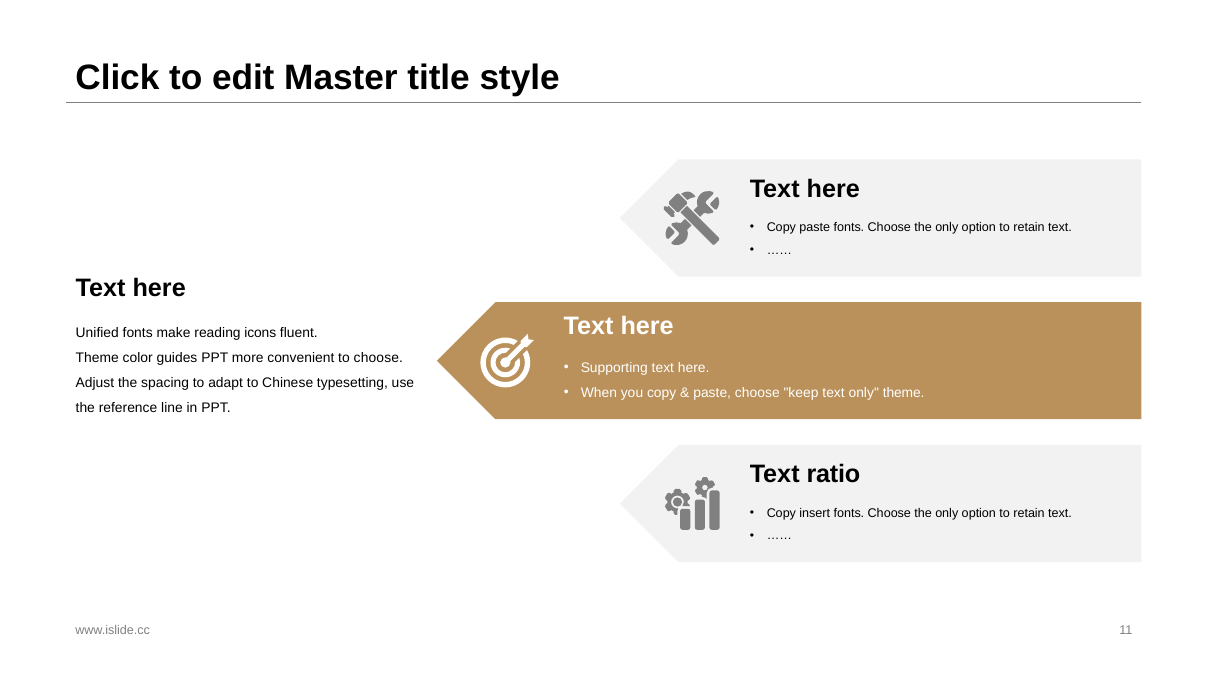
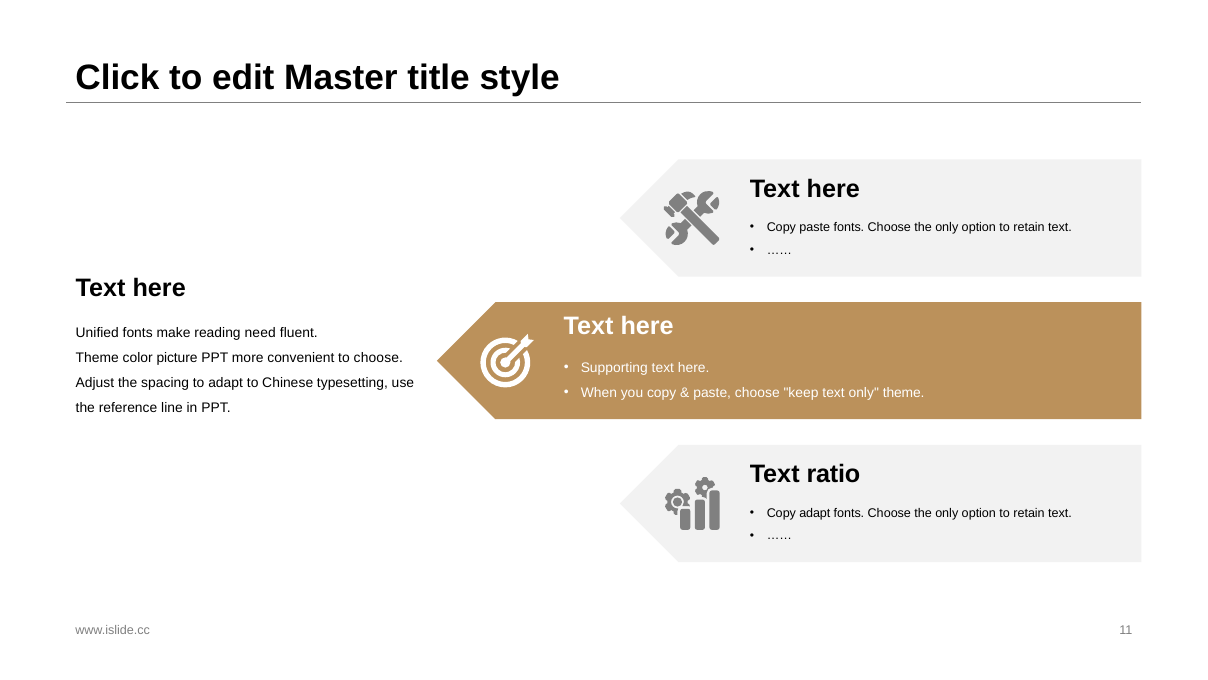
icons: icons -> need (260, 332)
guides: guides -> picture (177, 357)
Copy insert: insert -> adapt (815, 513)
